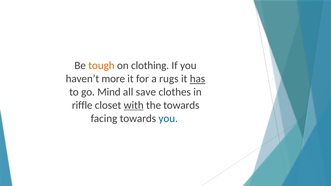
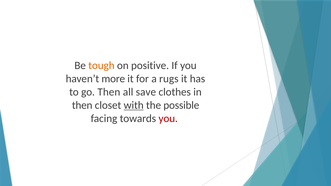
clothing: clothing -> positive (150, 66)
has underline: present -> none (198, 79)
go Mind: Mind -> Then (109, 92)
riffle: riffle -> then (82, 105)
the towards: towards -> possible (181, 105)
you colour: blue -> red (168, 119)
